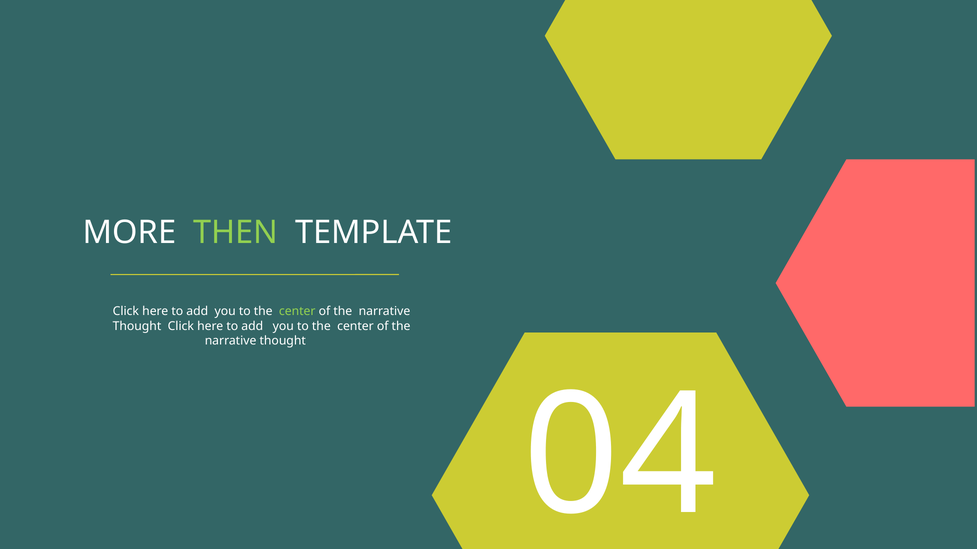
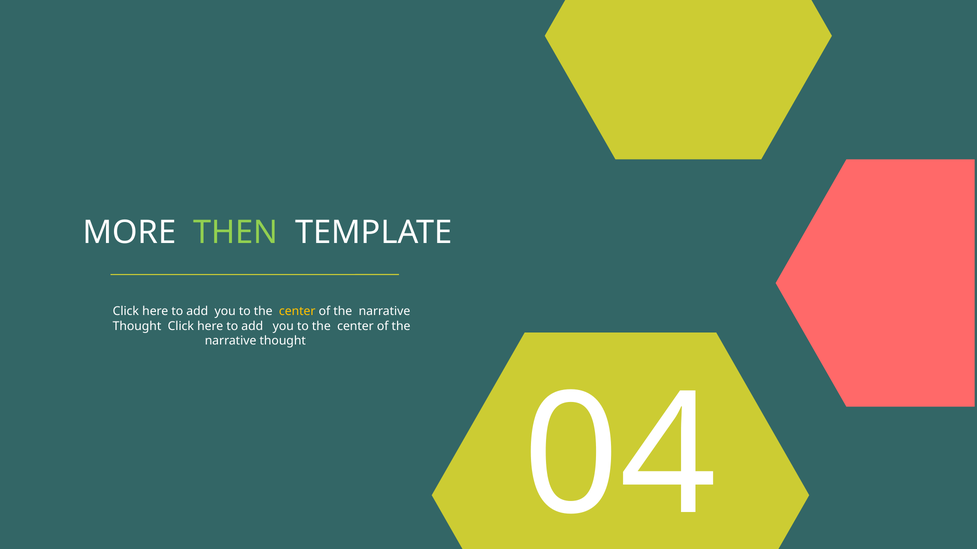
center colour: light green -> yellow (297, 312)
